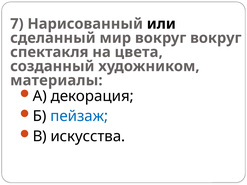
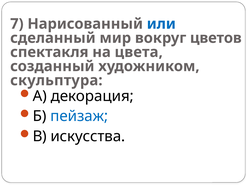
или colour: black -> blue (161, 24)
вокруг вокруг: вокруг -> цветов (216, 38)
материалы: материалы -> скульптура (56, 81)
